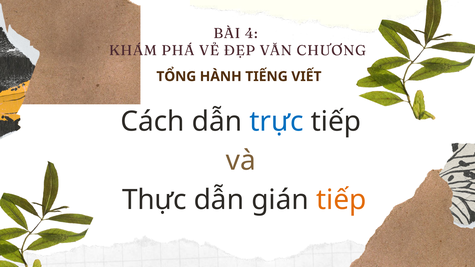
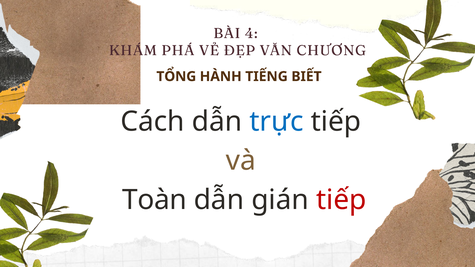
VIẾT: VIẾT -> BIẾT (306, 77)
Thực: Thực -> Toàn (155, 200)
tiếp colour: orange -> red (341, 200)
